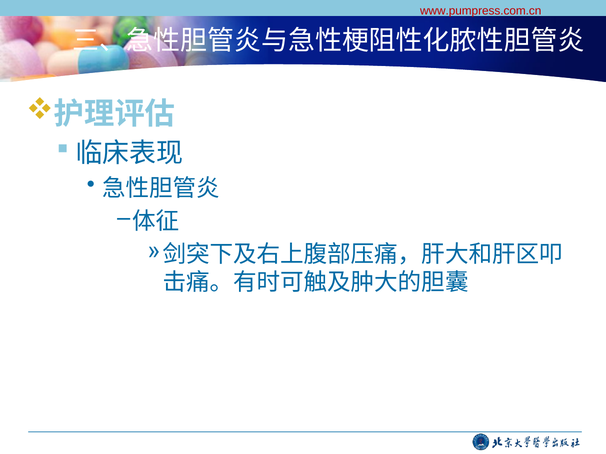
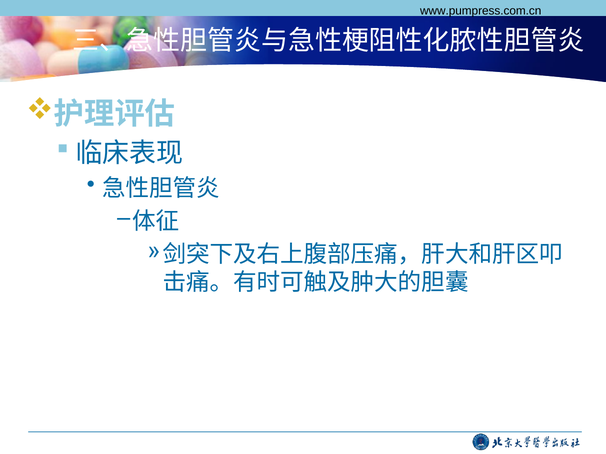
www.pumpress.com.cn colour: red -> black (481, 11)
